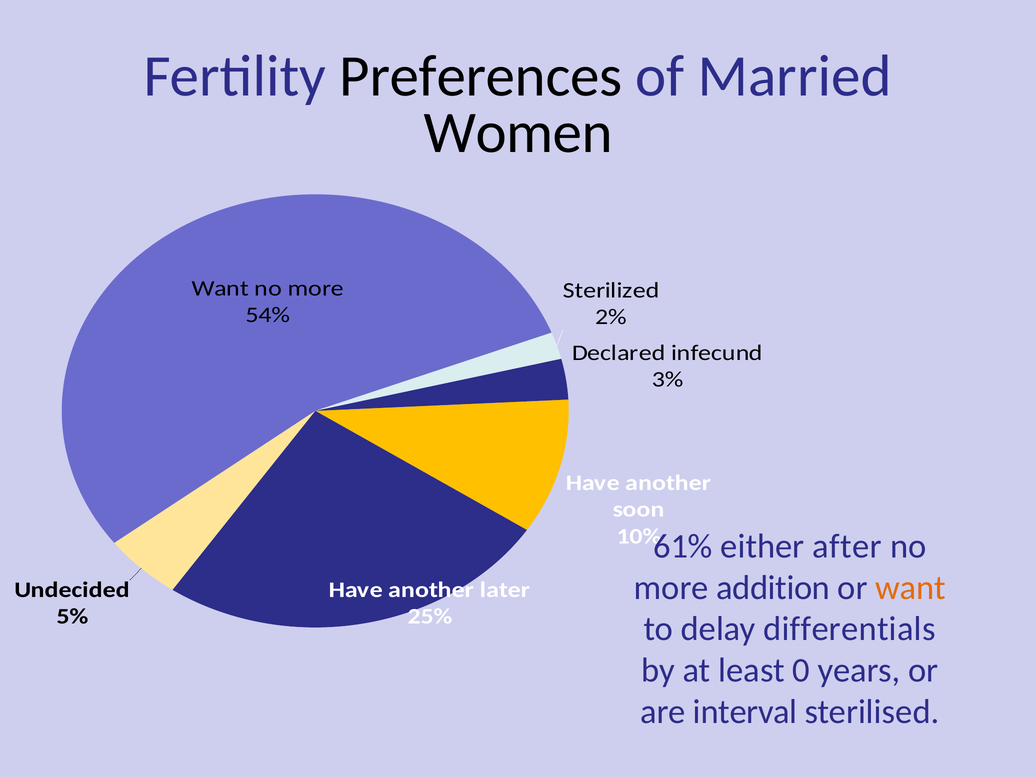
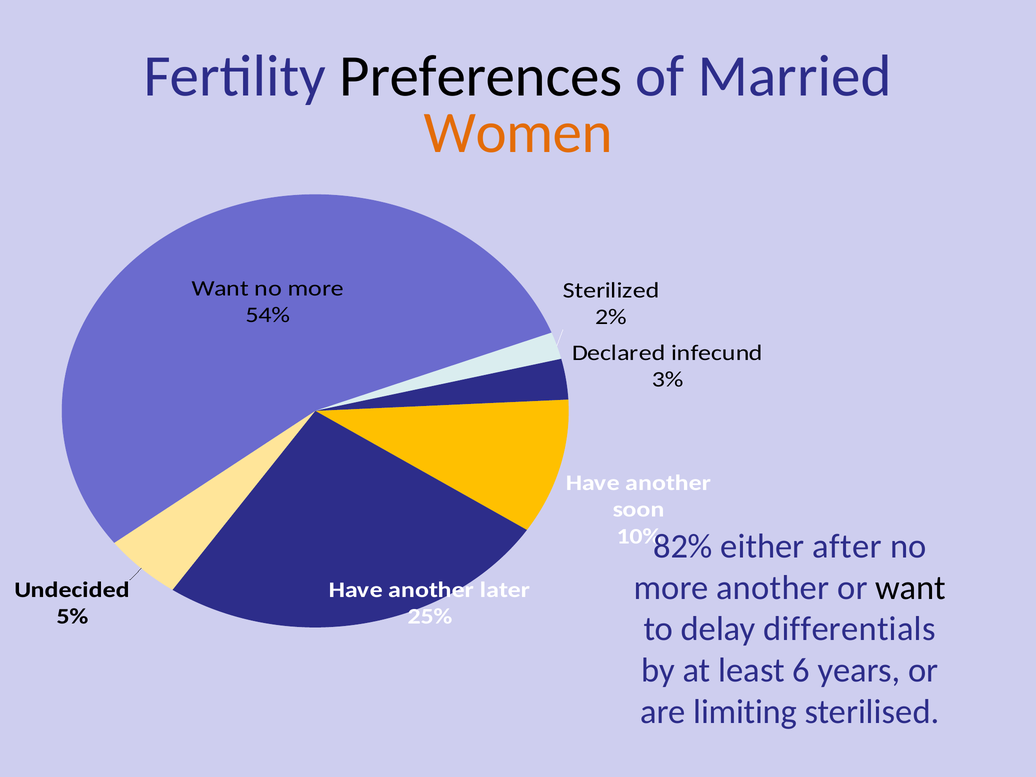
Women colour: black -> orange (518, 133)
61%: 61% -> 82% (683, 546)
more addition: addition -> another (773, 588)
want colour: orange -> black (911, 588)
0: 0 -> 6 (801, 671)
interval: interval -> limiting (745, 712)
